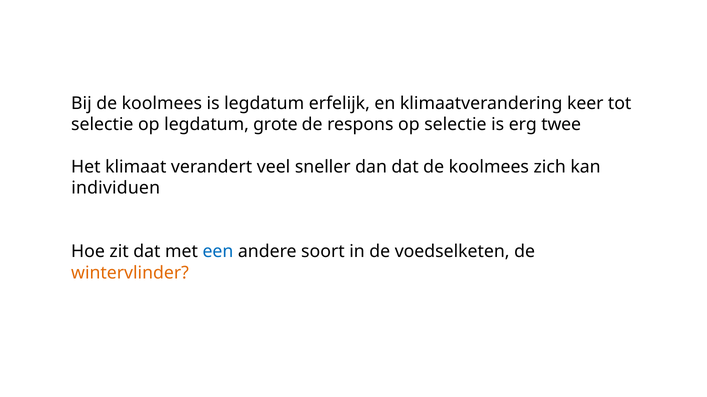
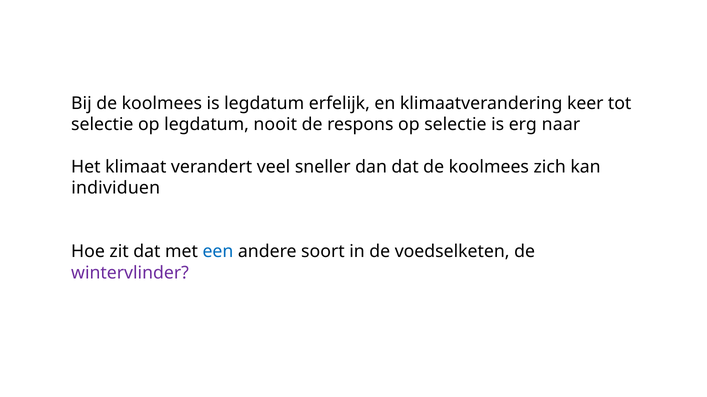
grote: grote -> nooit (275, 125)
twee: twee -> naar (561, 125)
wintervlinder colour: orange -> purple (130, 273)
